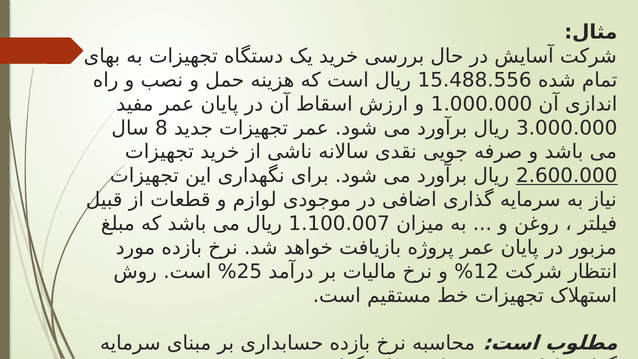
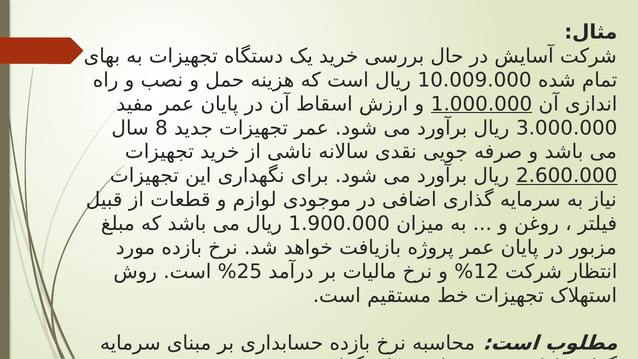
15.488.556: 15.488.556 -> 10.009.000 (475, 80)
1.000.000 underline: none -> present (482, 104)
1.100.007: 1.100.007 -> 1.900.000 (339, 224)
